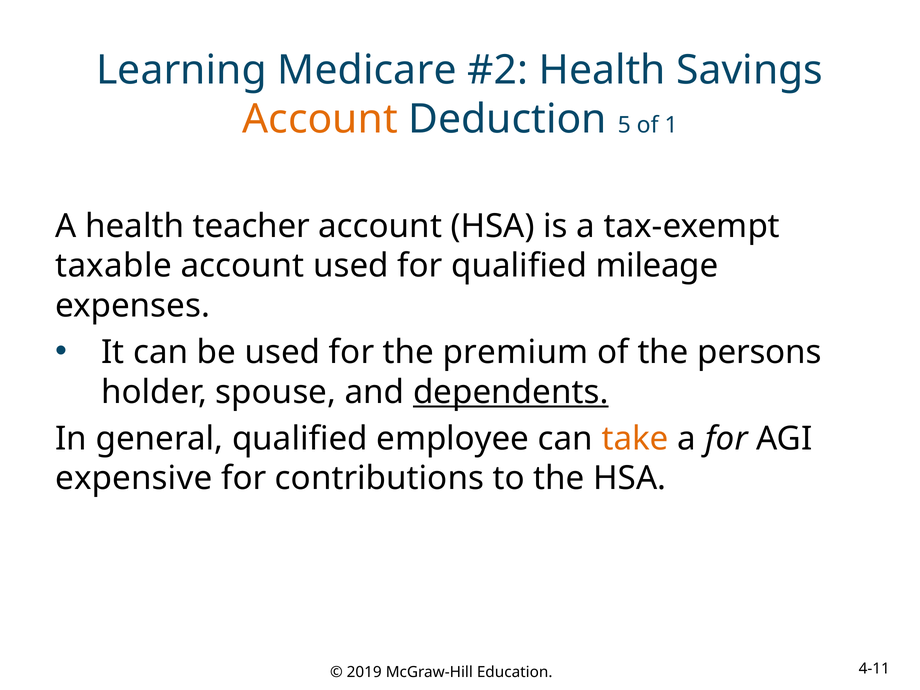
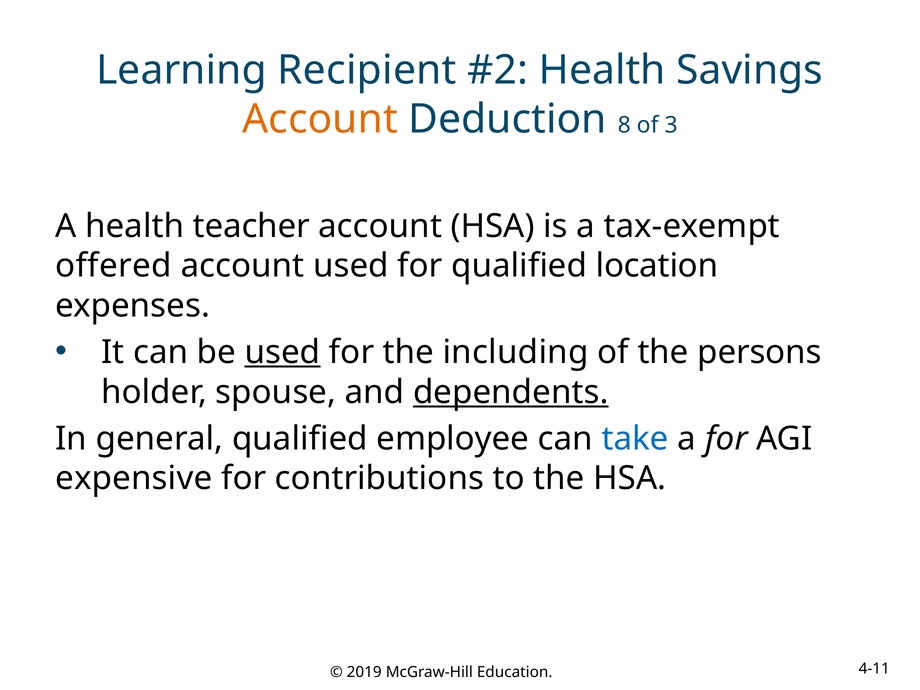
Medicare: Medicare -> Recipient (367, 70)
5: 5 -> 8 (624, 125)
1: 1 -> 3 (671, 125)
taxable: taxable -> offered (113, 266)
mileage: mileage -> location (657, 266)
used underline: none -> present (283, 352)
premium: premium -> including (516, 352)
take colour: orange -> blue (635, 439)
